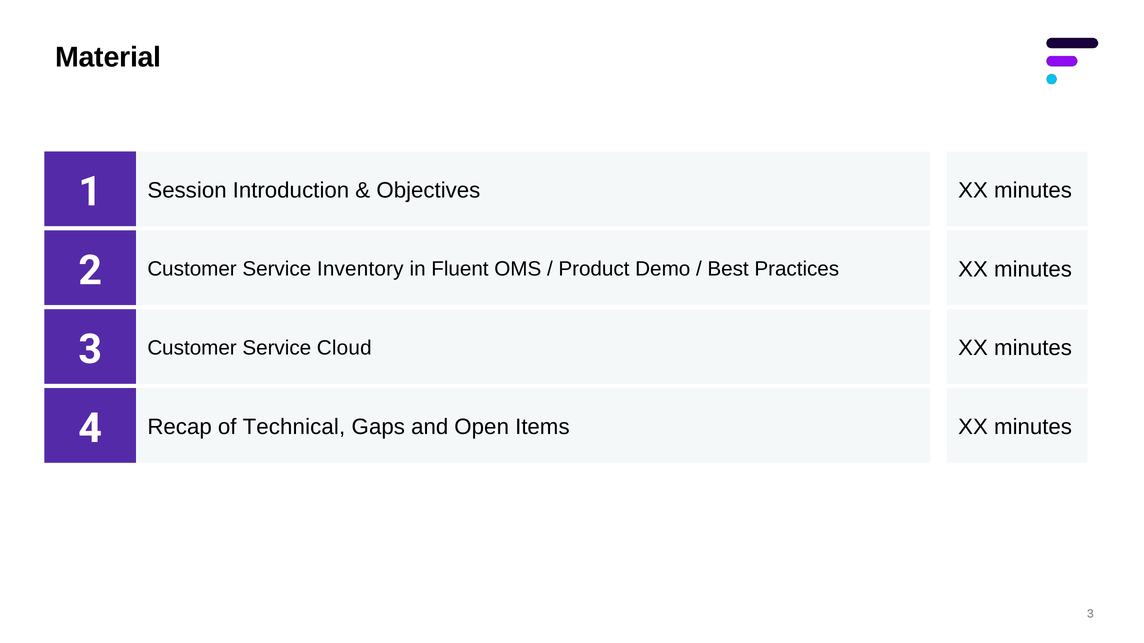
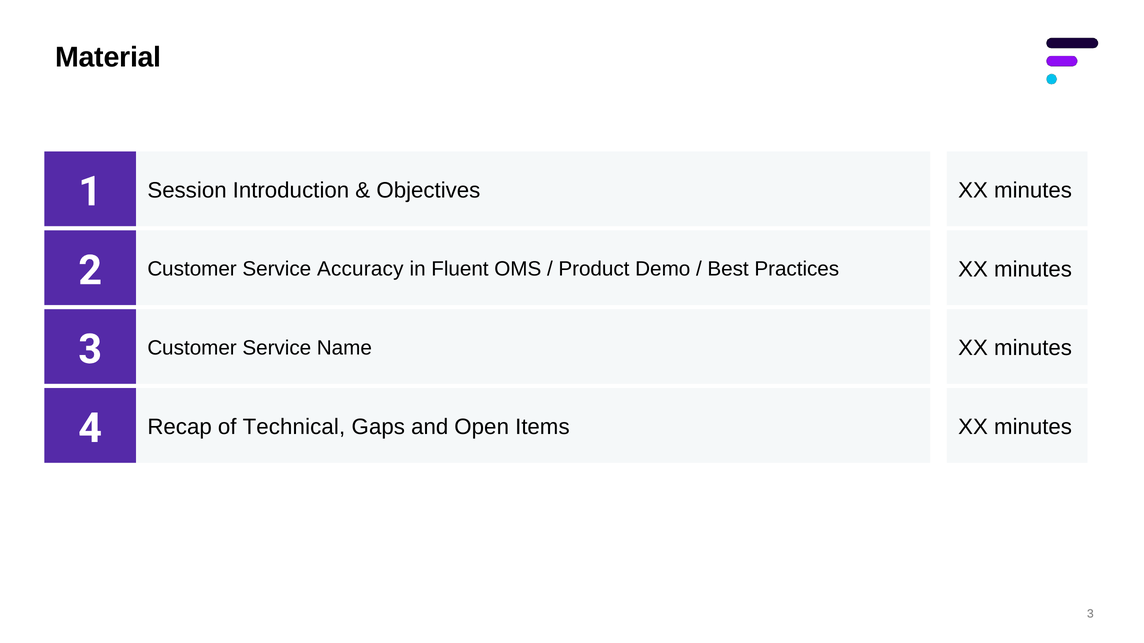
Inventory: Inventory -> Accuracy (360, 269)
Cloud: Cloud -> Name (344, 348)
